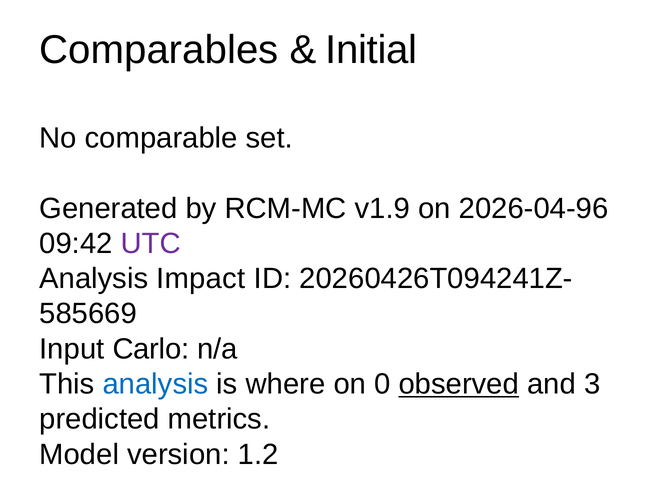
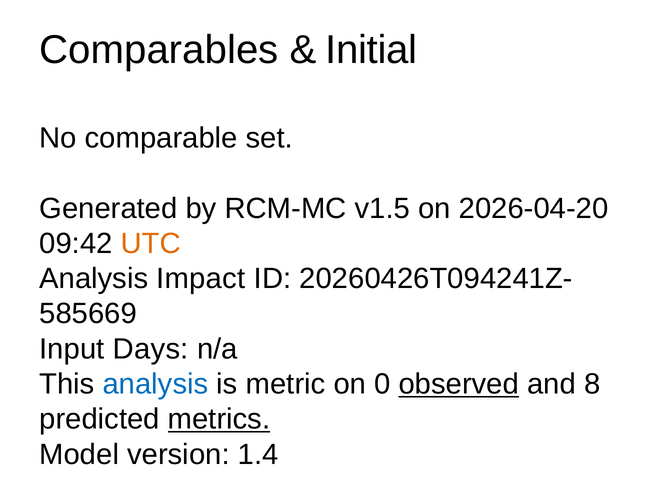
v1.9: v1.9 -> v1.5 (382, 208)
2026-04-96: 2026-04-96 -> 2026-04-20 (534, 208)
UTC colour: purple -> orange (151, 243)
Carlo: Carlo -> Days (151, 349)
where: where -> metric (286, 384)
3: 3 -> 8 (592, 384)
metrics underline: none -> present (219, 419)
1.2: 1.2 -> 1.4 (258, 454)
